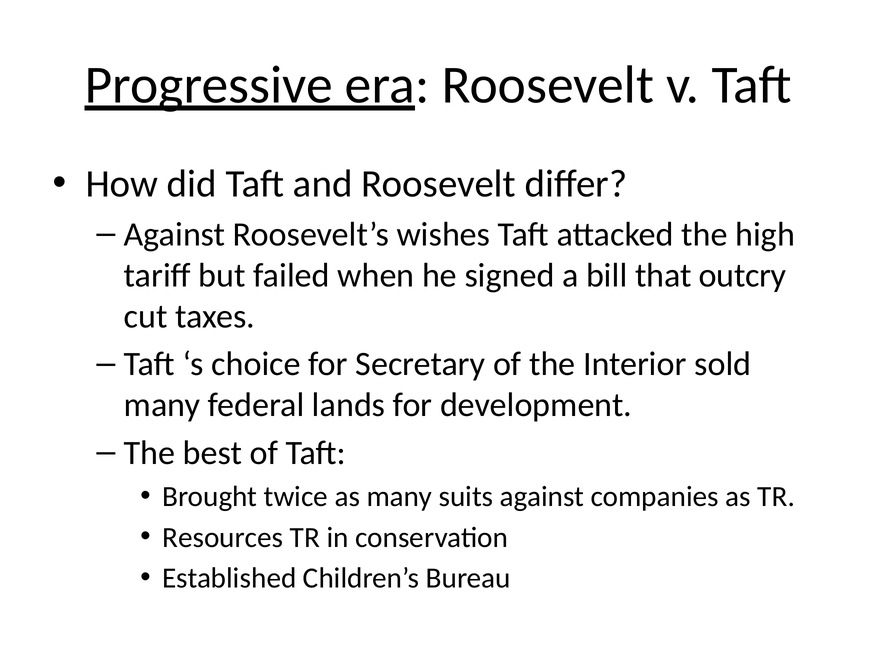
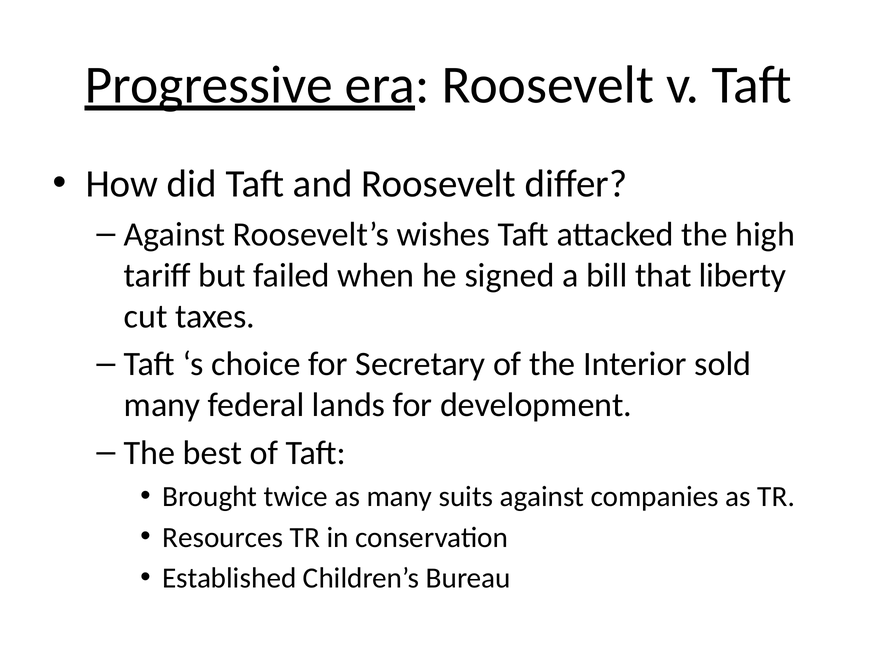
outcry: outcry -> liberty (742, 275)
